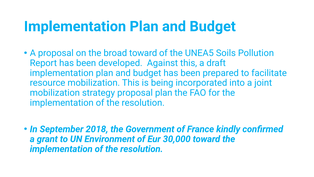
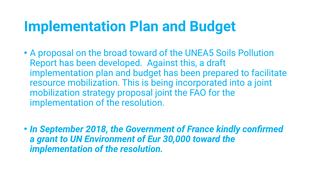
proposal plan: plan -> joint (164, 93)
